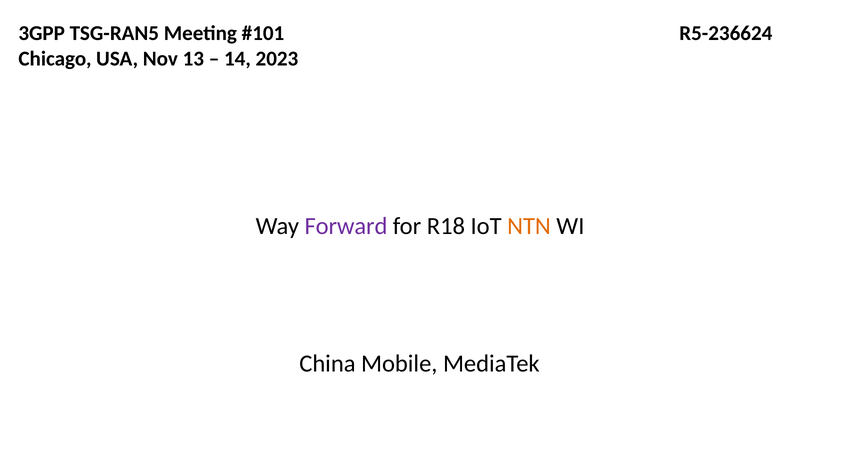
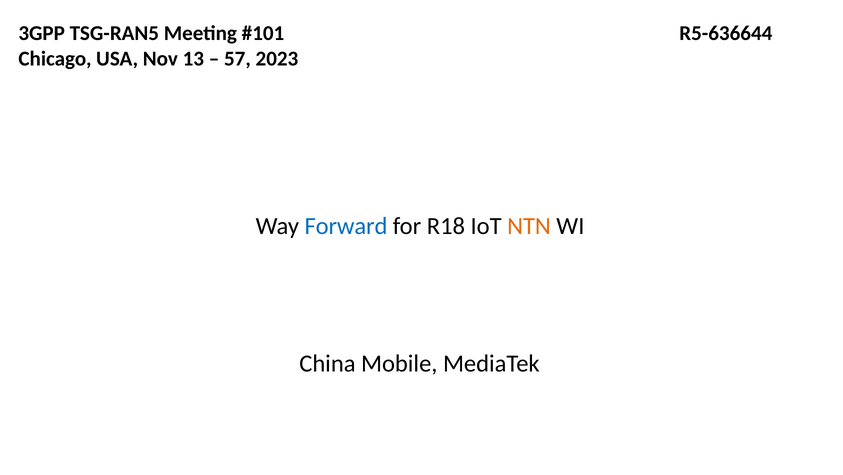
R5-236624: R5-236624 -> R5-636644 (726, 33)
14: 14 -> 57 (237, 59)
Forward colour: purple -> blue (346, 226)
